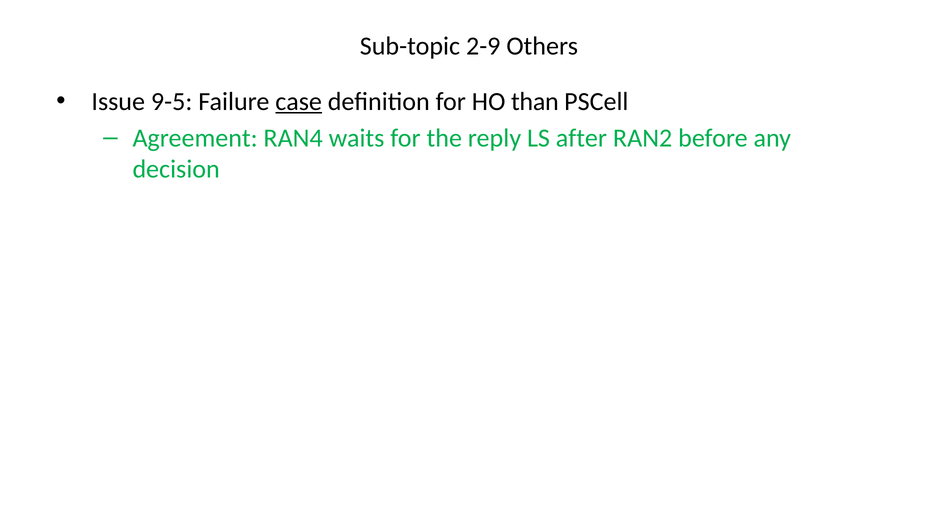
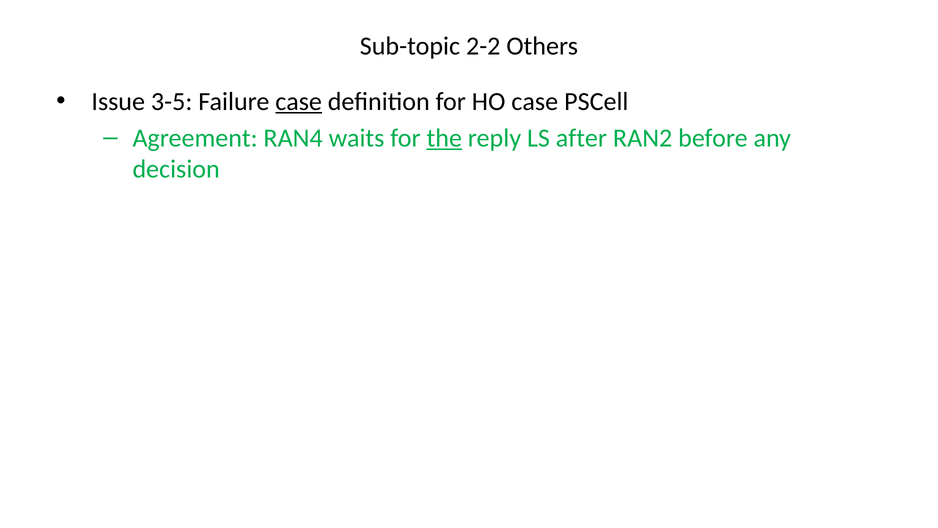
2-9: 2-9 -> 2-2 (483, 46)
9-5: 9-5 -> 3-5 (172, 101)
HO than: than -> case (535, 101)
the underline: none -> present (444, 138)
